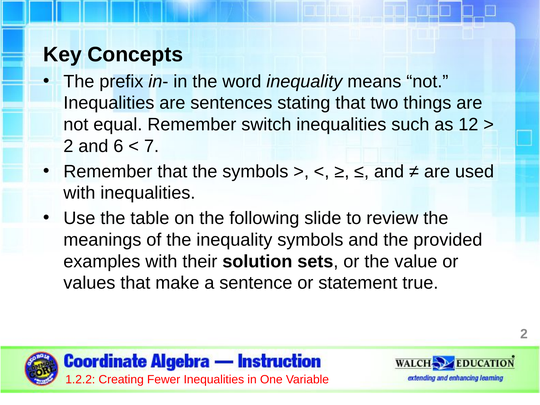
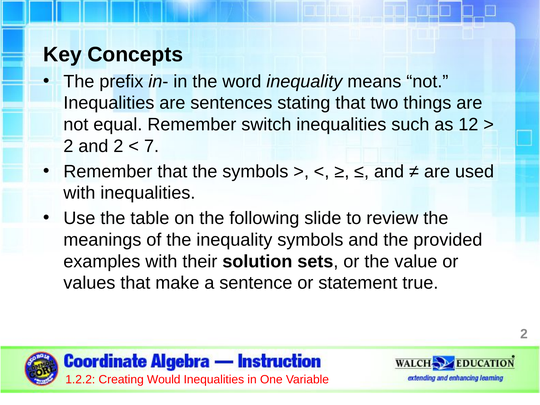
and 6: 6 -> 2 (119, 146)
Fewer: Fewer -> Would (164, 380)
